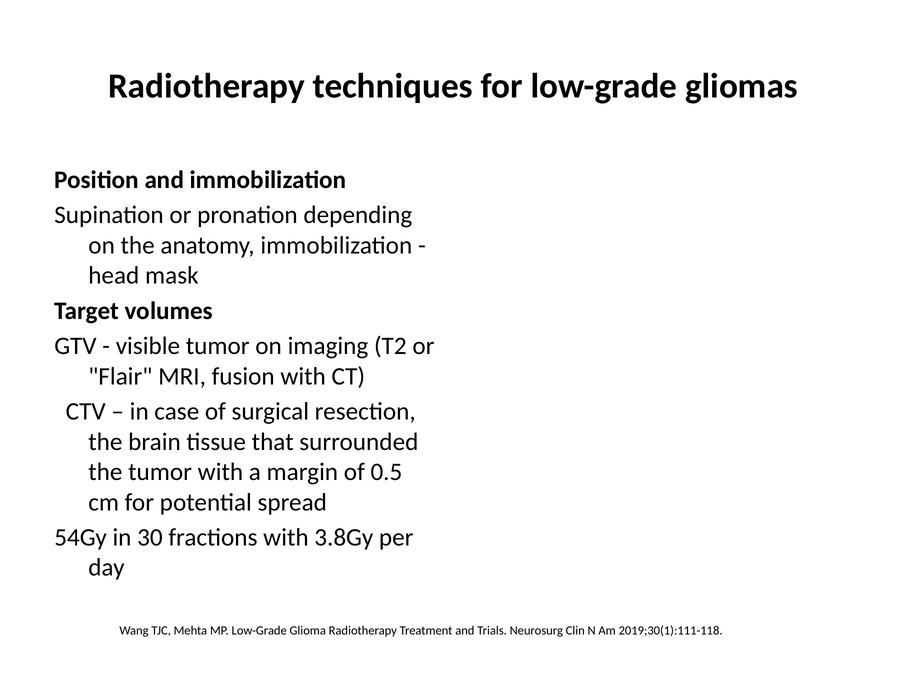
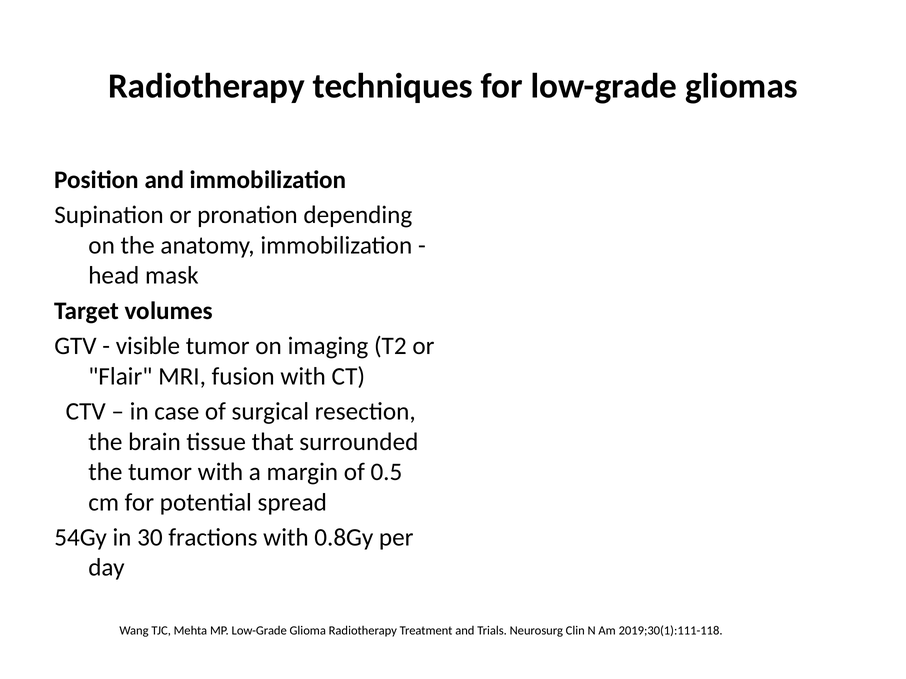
3.8Gy: 3.8Gy -> 0.8Gy (344, 538)
